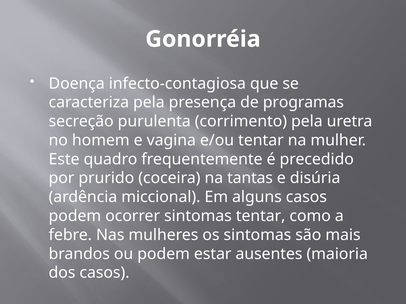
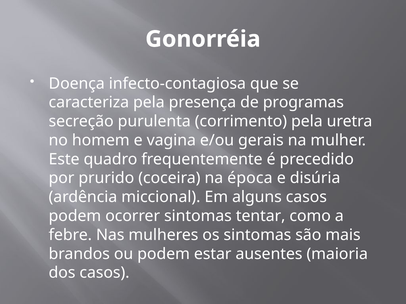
e/ou tentar: tentar -> gerais (261, 141)
tantas: tantas -> época (250, 178)
